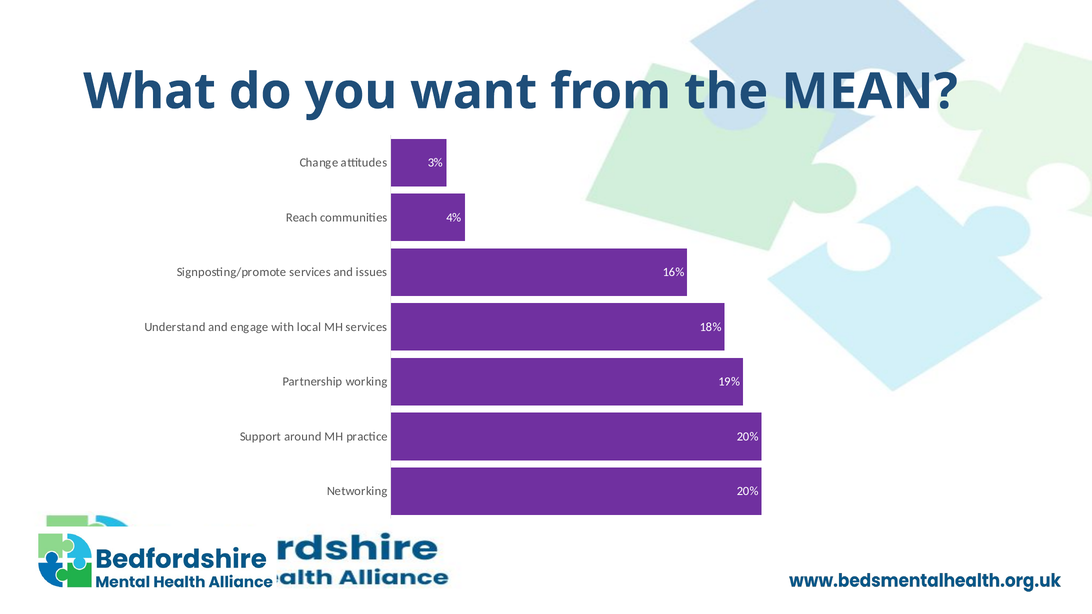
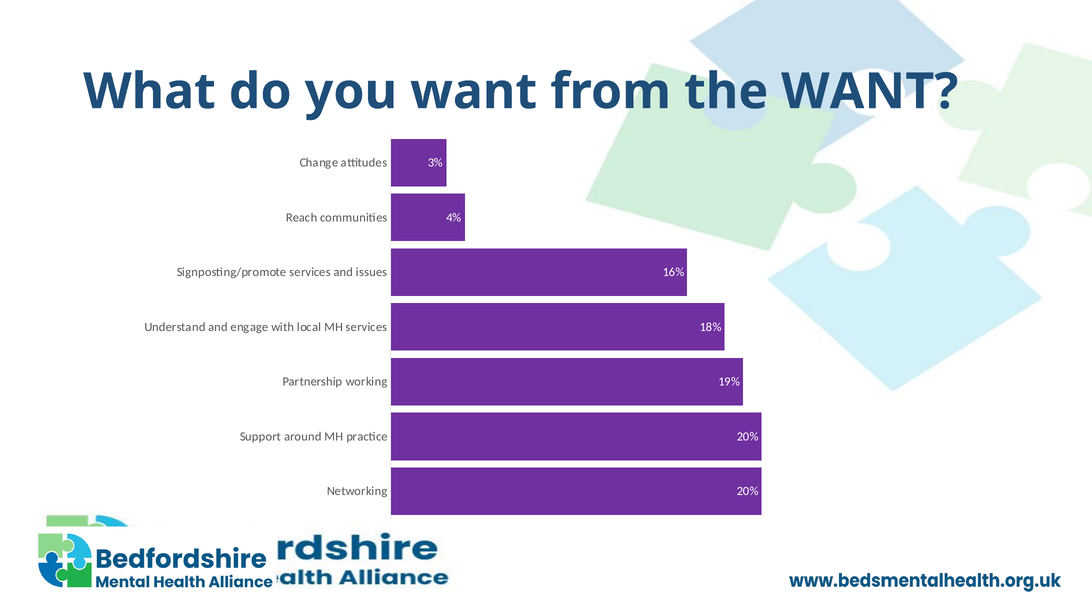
the MEAN: MEAN -> WANT (870, 92)
